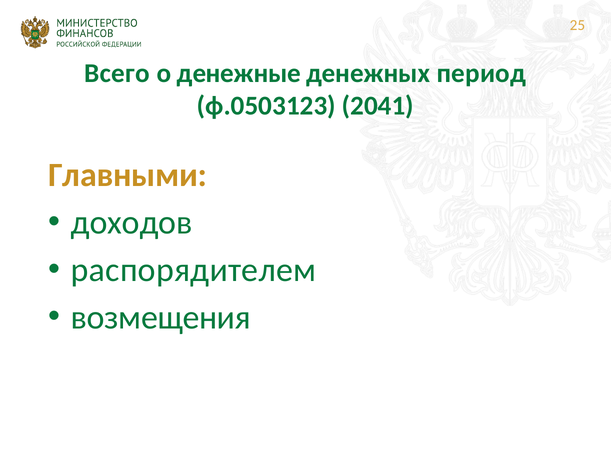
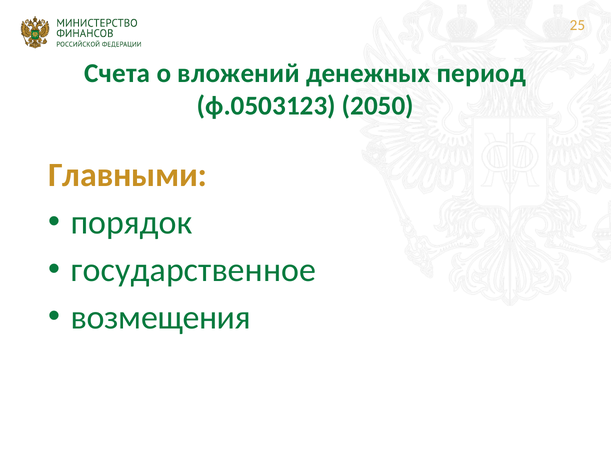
Всего: Всего -> Счета (117, 73)
денежные: денежные -> вложений (239, 73)
2041: 2041 -> 2050 (378, 106)
доходов: доходов -> порядок (132, 223)
распорядителем: распорядителем -> государственное (194, 270)
